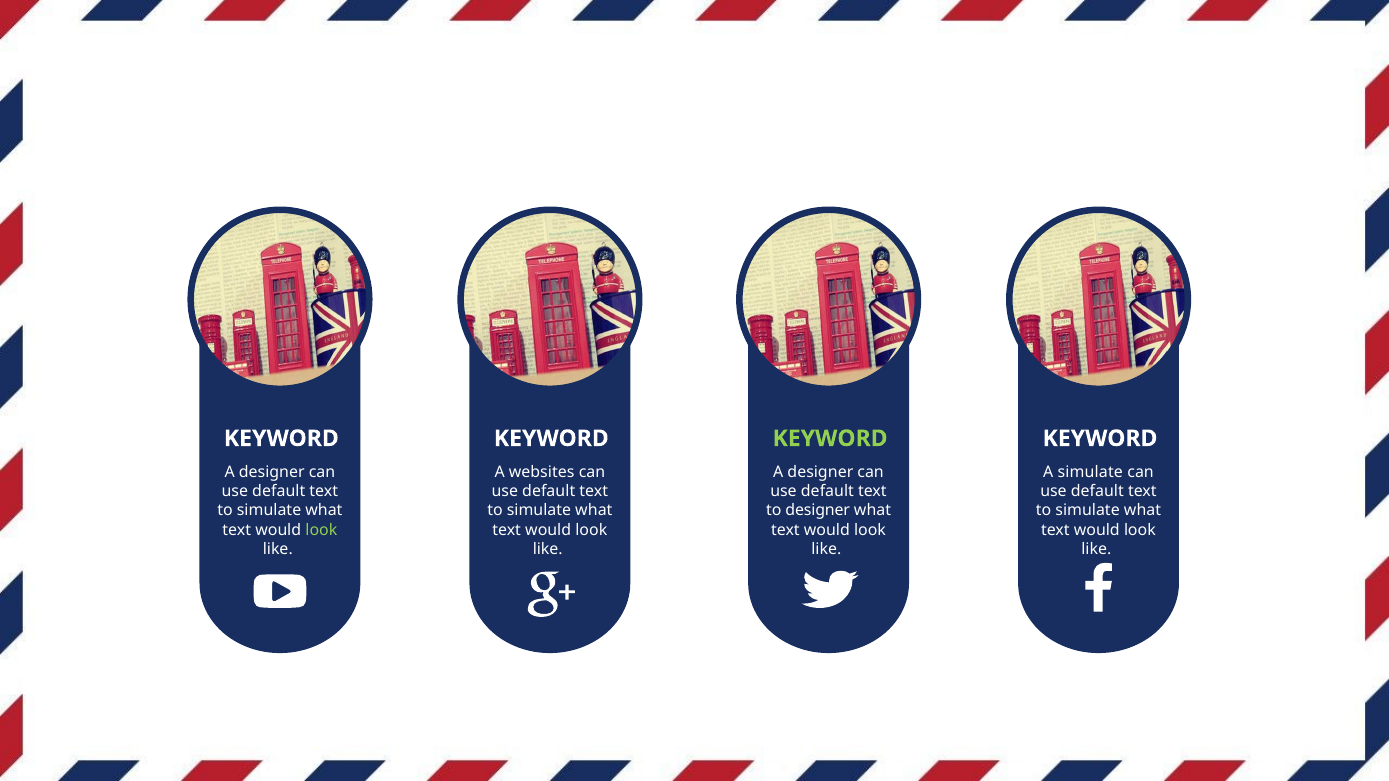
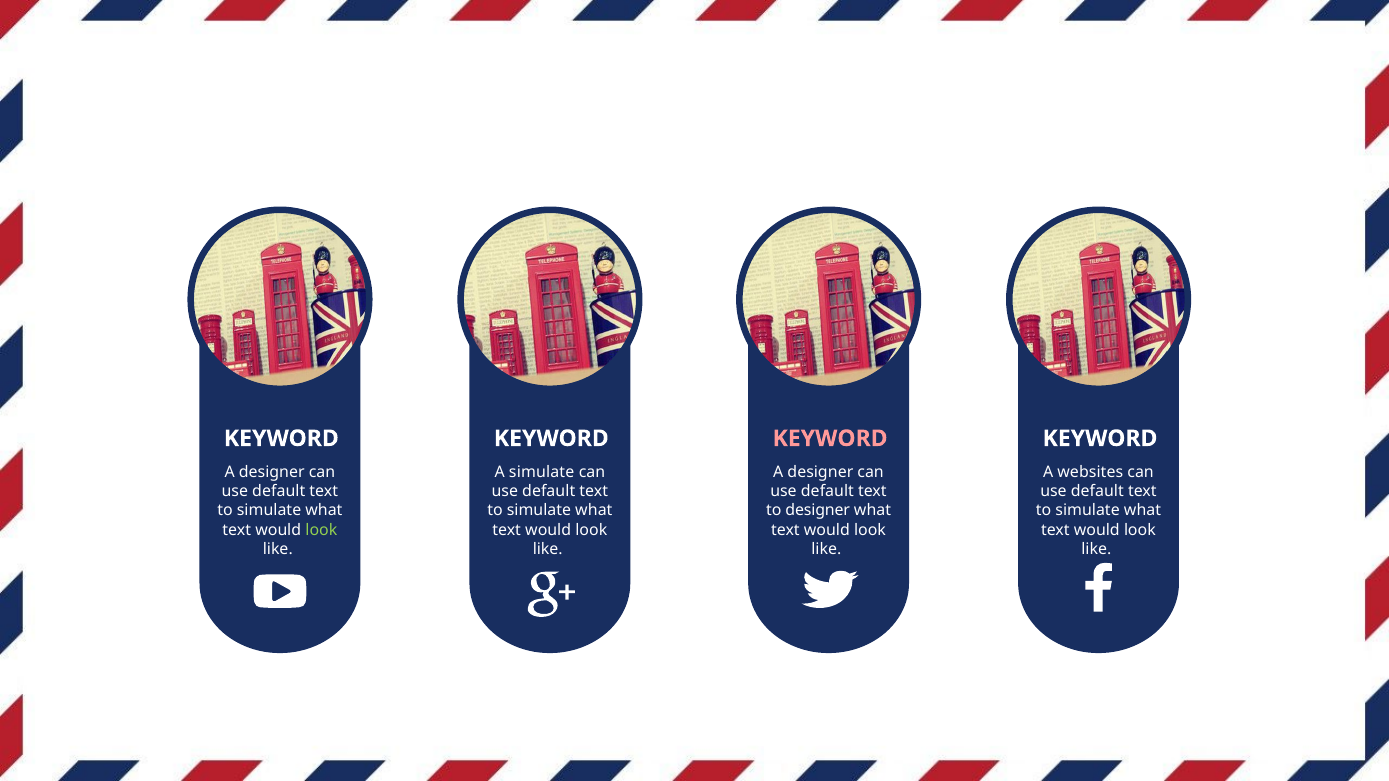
KEYWORD colour: light green -> pink (830, 439)
A websites: websites -> simulate (542, 473)
A simulate: simulate -> websites (1090, 473)
